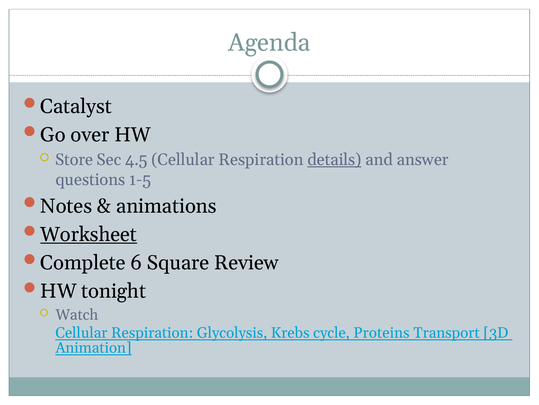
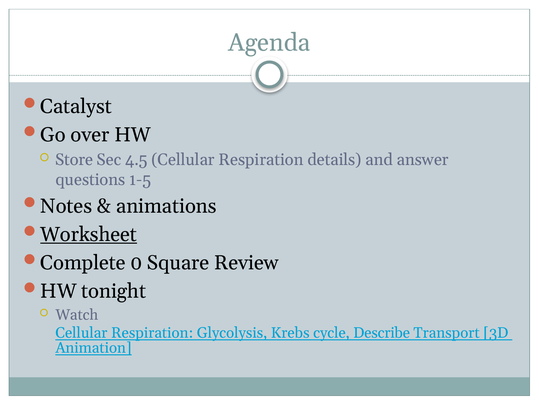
details underline: present -> none (334, 160)
6: 6 -> 0 (136, 262)
Proteins: Proteins -> Describe (382, 332)
